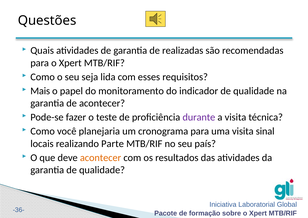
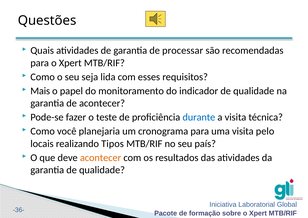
realizadas: realizadas -> processar (183, 50)
durante colour: purple -> blue (199, 117)
sinal: sinal -> pelo (265, 131)
Parte: Parte -> Tipos (113, 143)
